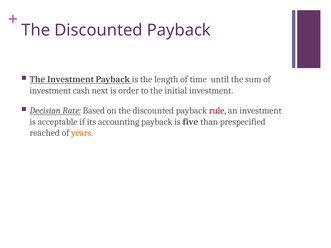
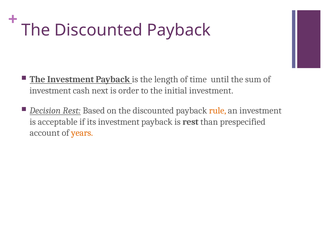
Decision Rate: Rate -> Rest (72, 111)
rule colour: red -> orange (218, 111)
its accounting: accounting -> investment (119, 122)
is five: five -> rest (191, 122)
reached: reached -> account (45, 133)
